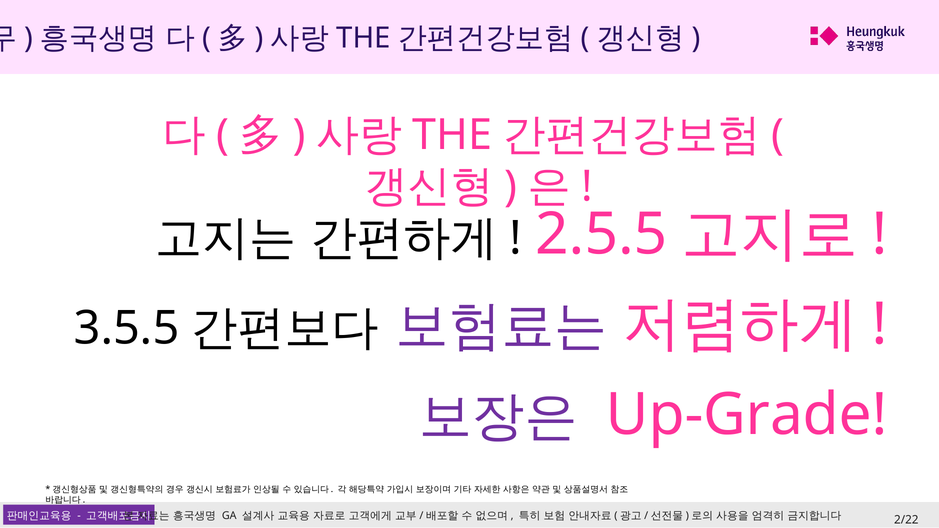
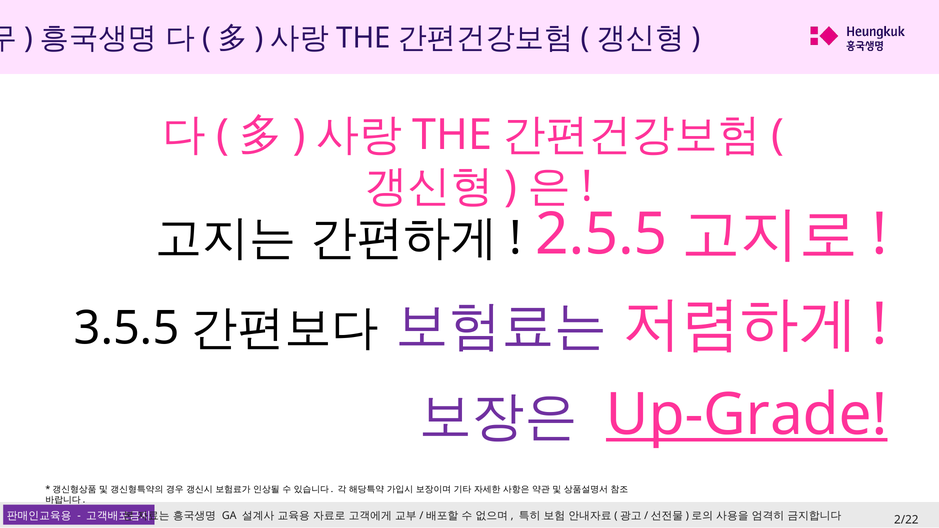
Up-Grade underline: none -> present (747, 415)
